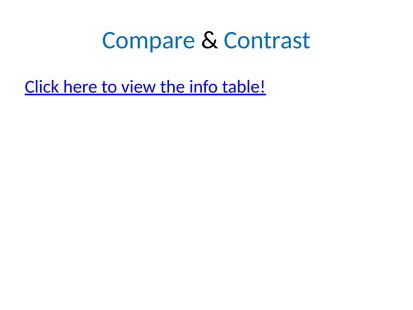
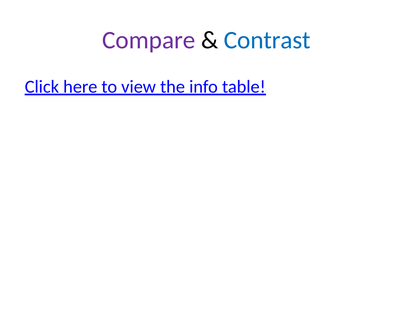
Compare colour: blue -> purple (149, 40)
